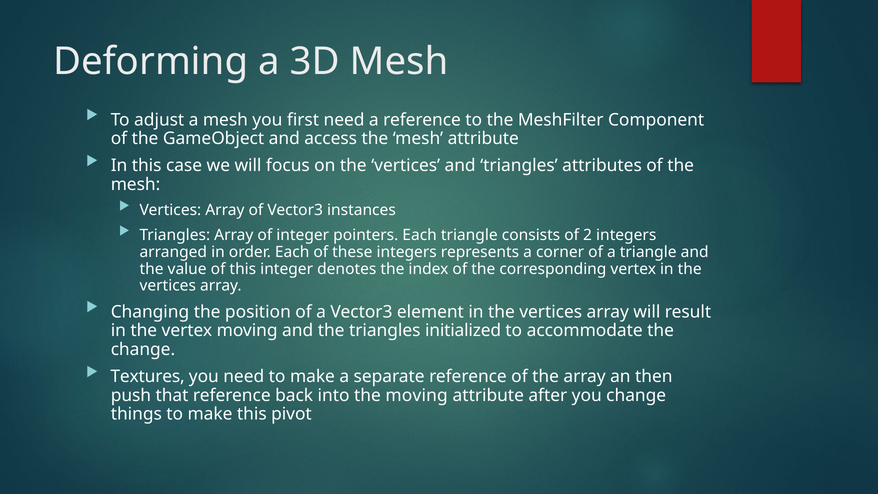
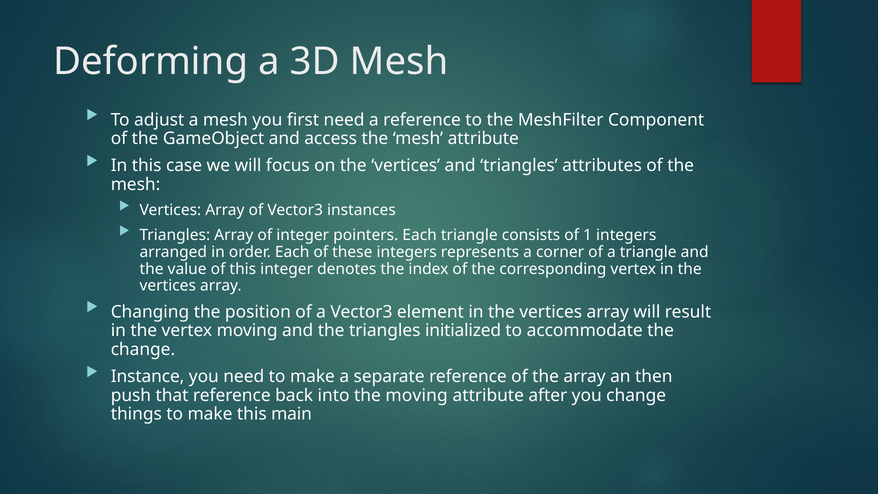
2: 2 -> 1 (588, 235)
Textures: Textures -> Instance (148, 376)
pivot: pivot -> main (292, 414)
